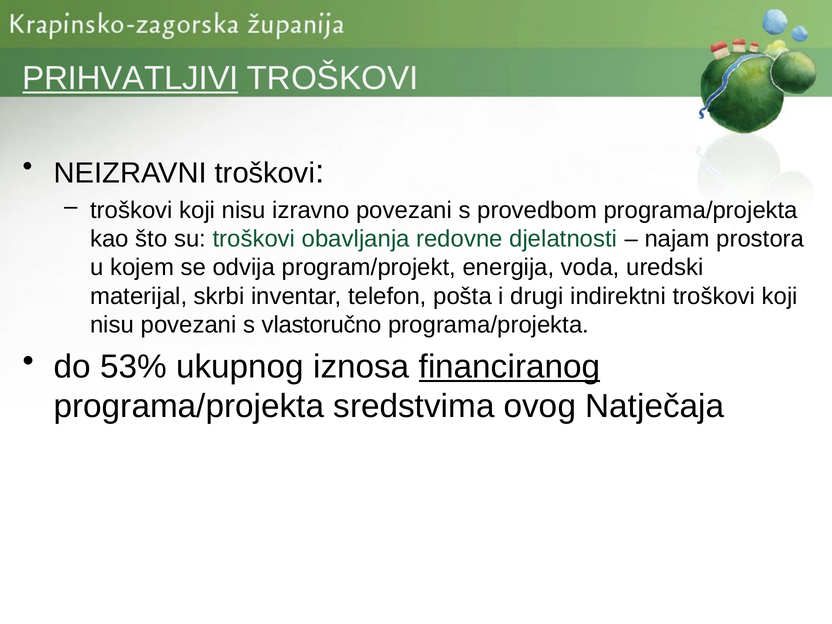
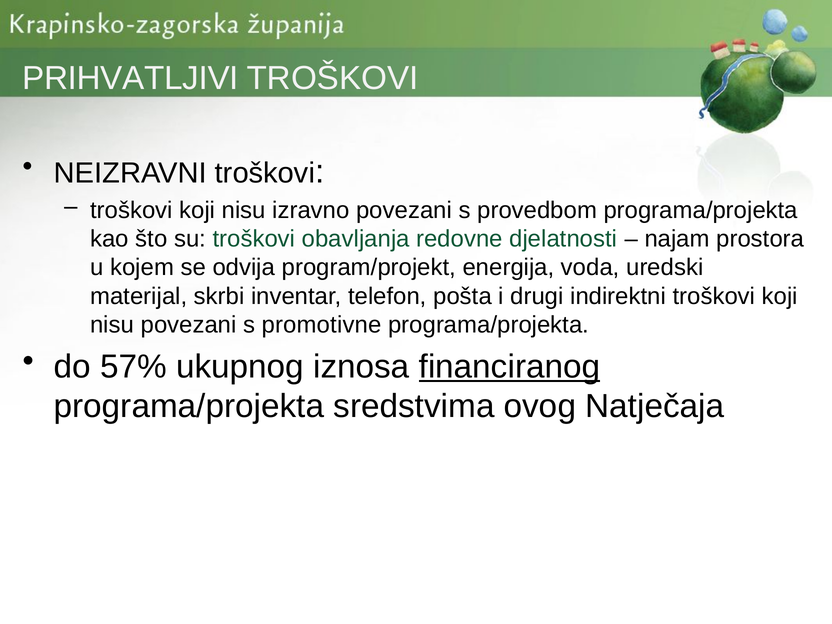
PRIHVATLJIVI underline: present -> none (130, 78)
vlastoručno: vlastoručno -> promotivne (322, 325)
53%: 53% -> 57% (134, 367)
